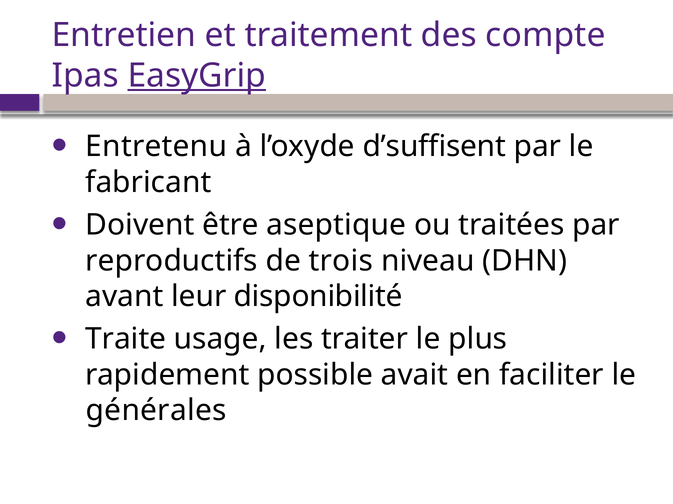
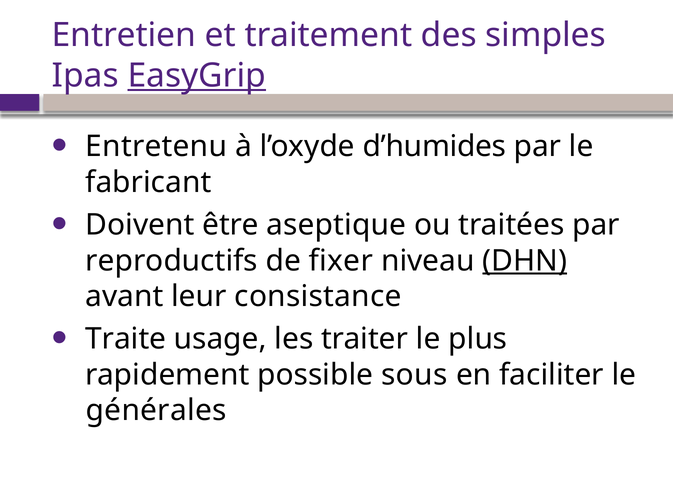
compte: compte -> simples (546, 35)
d’suffisent: d’suffisent -> d’humides (434, 147)
trois: trois -> fixer (341, 261)
DHN underline: none -> present (525, 261)
disponibilité: disponibilité -> consistance (318, 297)
avait: avait -> sous (414, 375)
